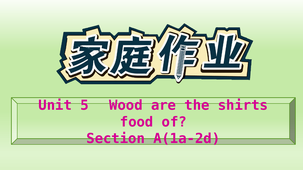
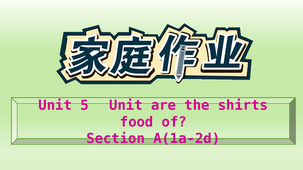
5 Wood: Wood -> Unit (126, 106)
